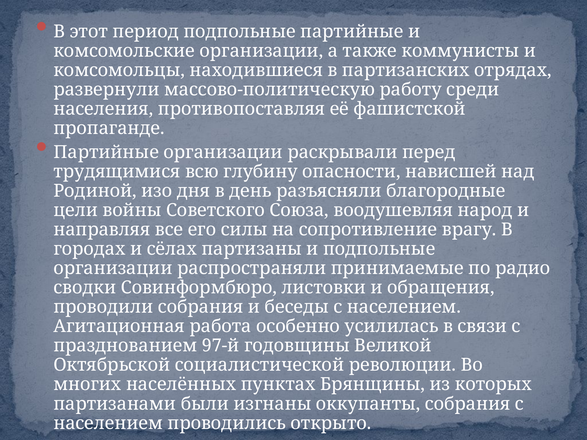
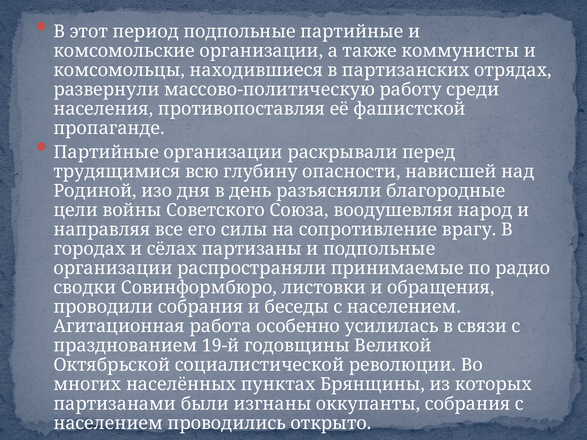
97-й: 97-й -> 19-й (221, 346)
